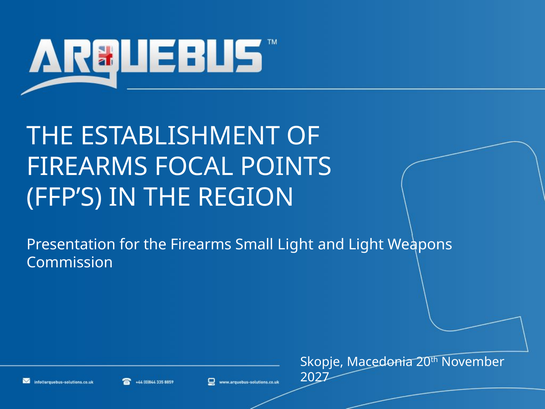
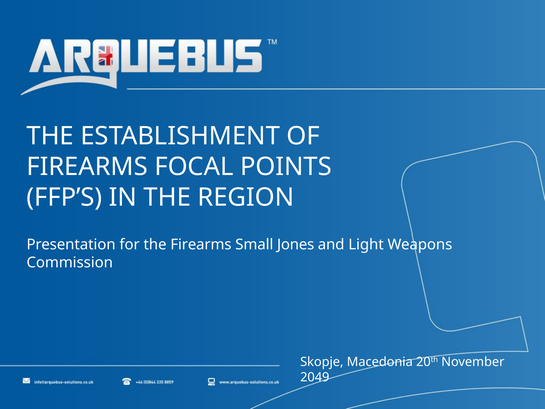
Small Light: Light -> Jones (296, 244)
2027: 2027 -> 2049 (315, 377)
